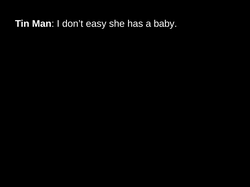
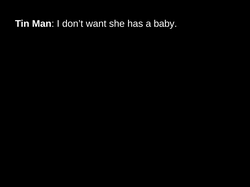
easy: easy -> want (96, 24)
